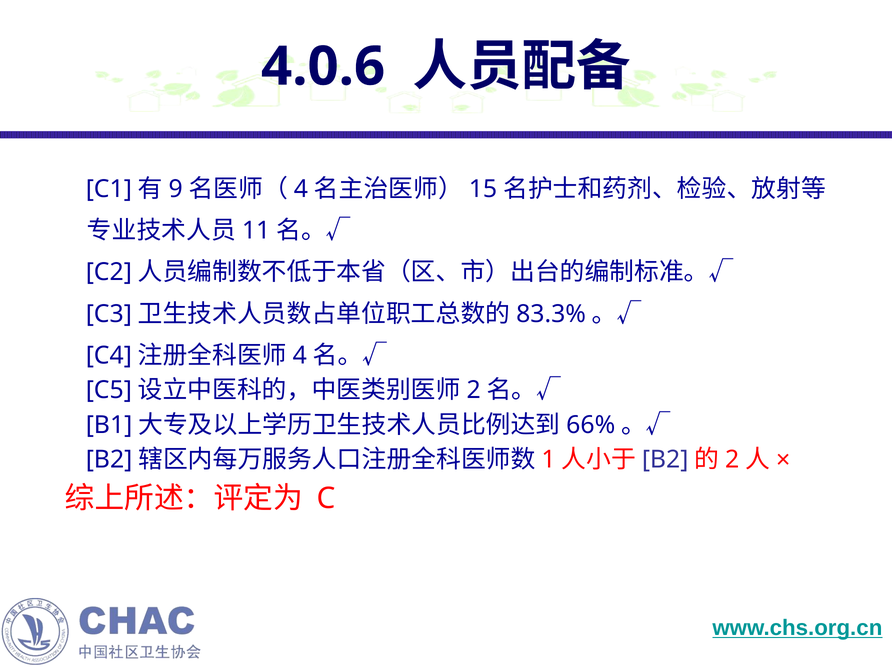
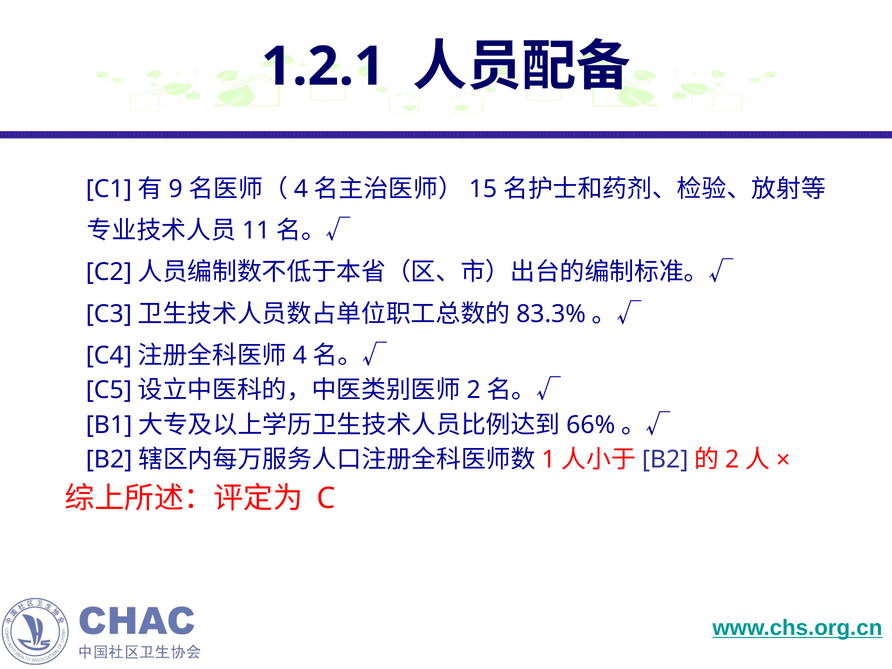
4.0.6: 4.0.6 -> 1.2.1 (323, 67)
